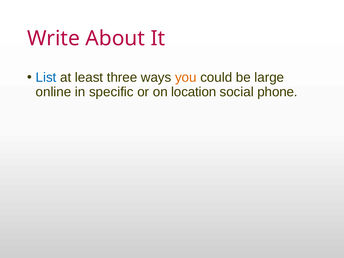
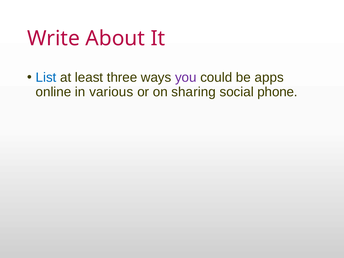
you colour: orange -> purple (186, 78)
large: large -> apps (269, 78)
specific: specific -> various (111, 92)
location: location -> sharing (194, 92)
